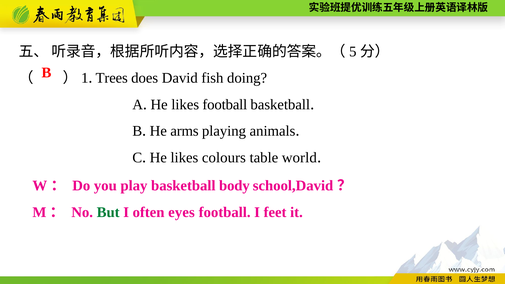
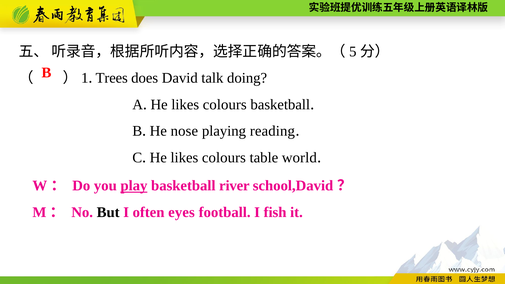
fish: fish -> talk (212, 78)
football: football -> colours (225, 105)
arms: arms -> nose (184, 131)
animals: animals -> reading (272, 131)
play underline: none -> present (134, 186)
body: body -> river (234, 186)
But colour: green -> black (108, 212)
feet: feet -> fish (275, 212)
